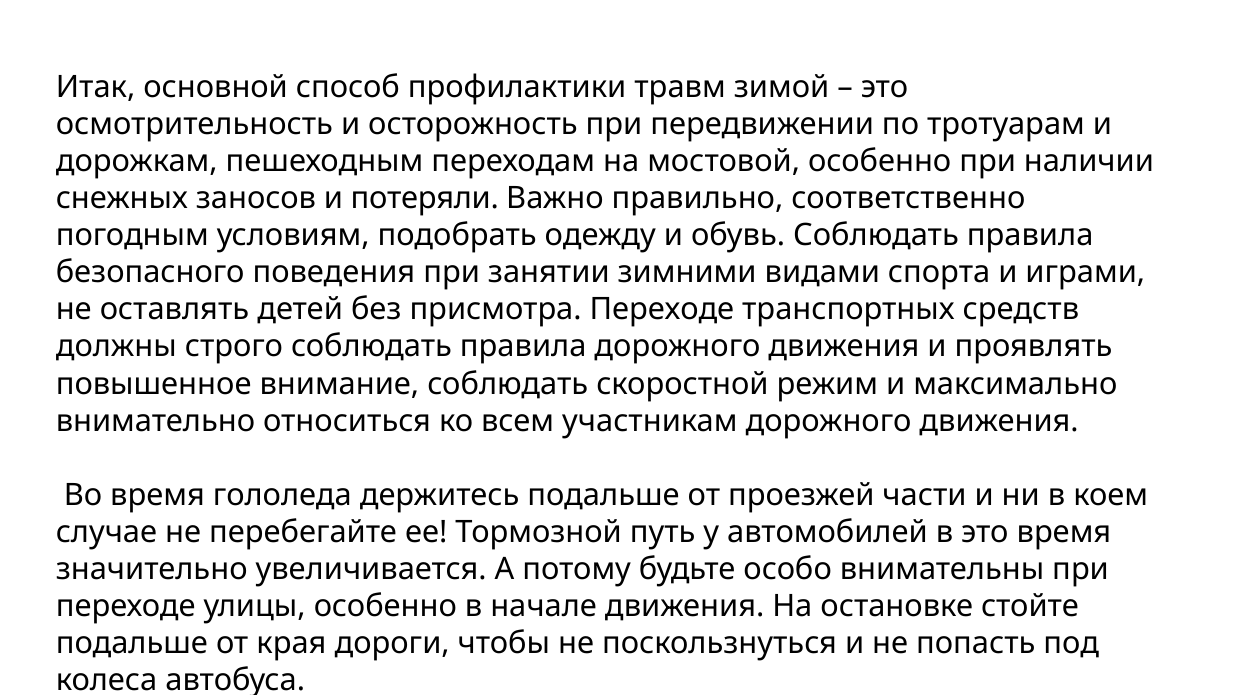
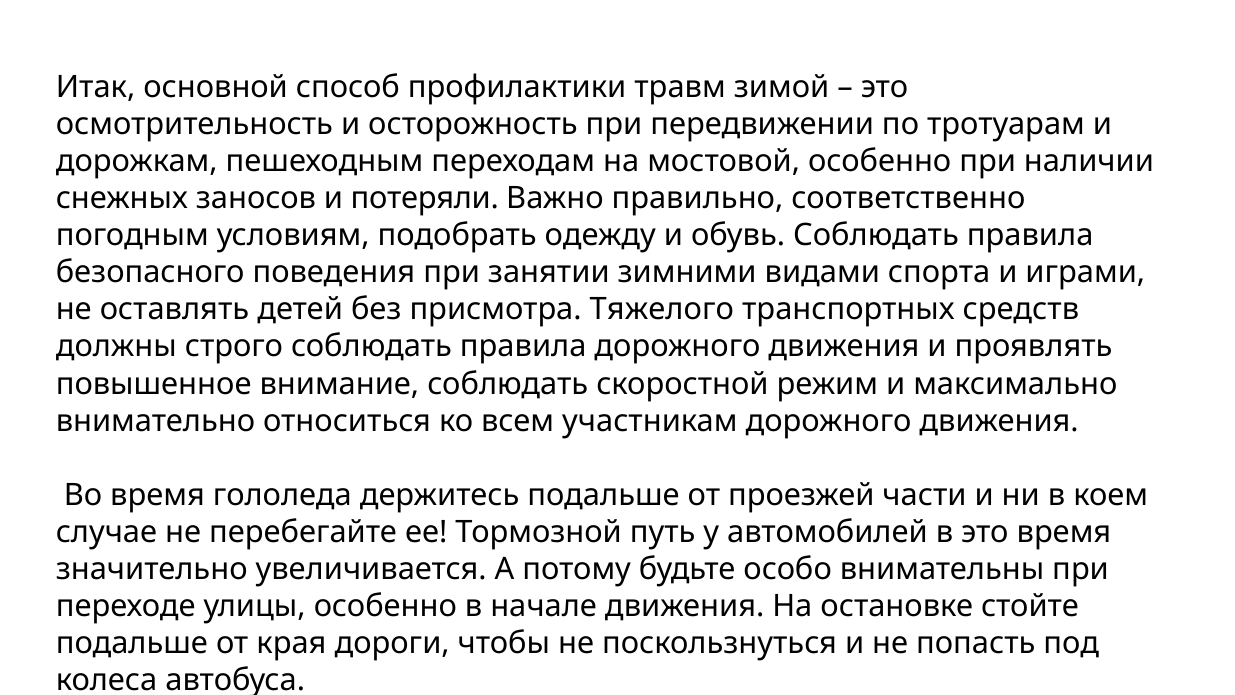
присмотра Переходе: Переходе -> Тяжелого (662, 310)
